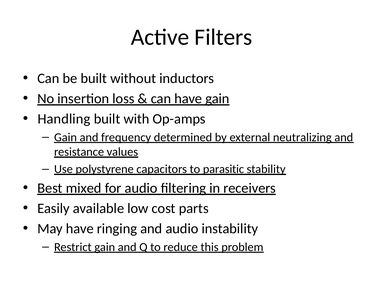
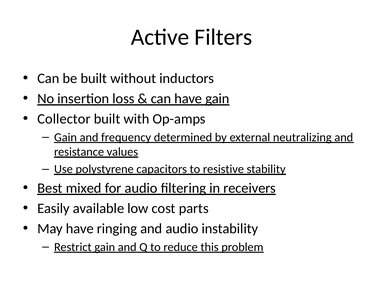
Handling: Handling -> Collector (64, 119)
parasitic: parasitic -> resistive (223, 169)
